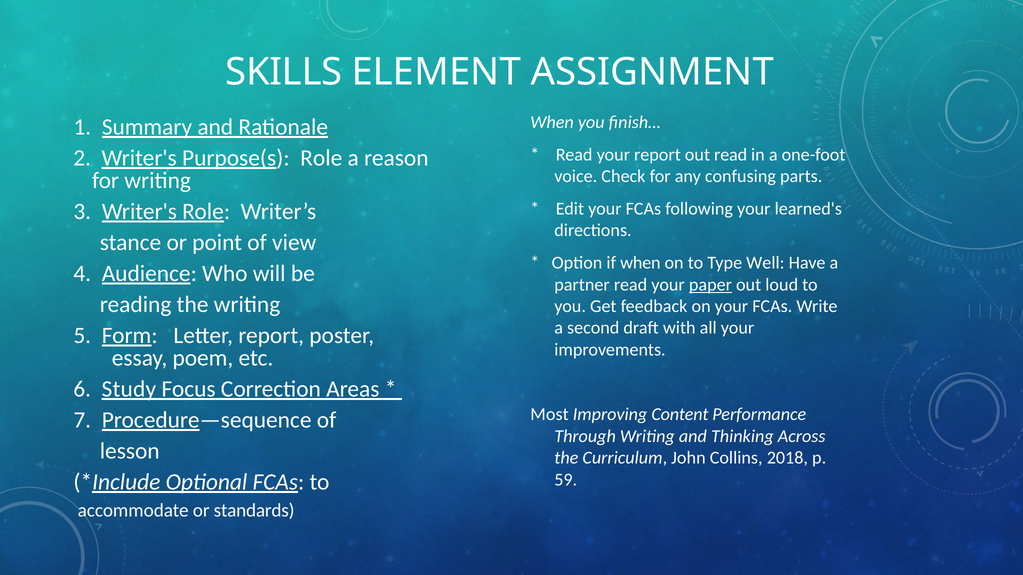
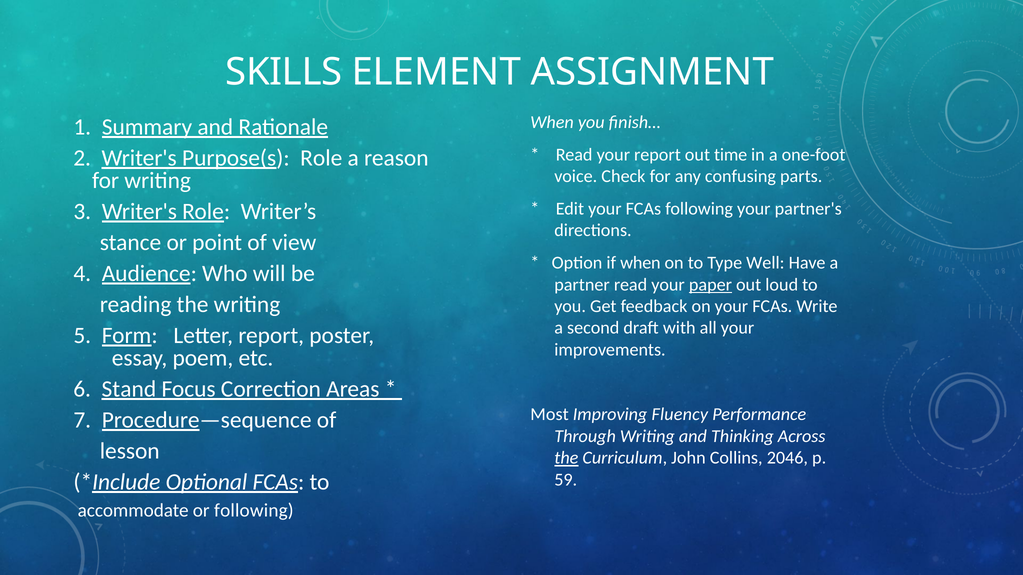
out read: read -> time (731, 155)
learned's: learned's -> partner's (808, 209)
Study: Study -> Stand (129, 389)
Content: Content -> Fluency (680, 415)
the underline: none -> present (566, 458)
2018: 2018 -> 2046 (787, 458)
or standards: standards -> following (254, 511)
